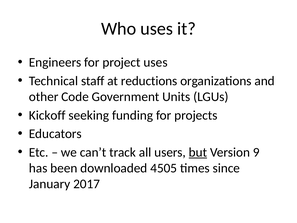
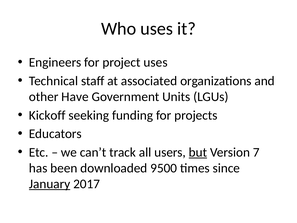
reductions: reductions -> associated (149, 81)
Code: Code -> Have (75, 97)
9: 9 -> 7 (256, 152)
4505: 4505 -> 9500 (164, 168)
January underline: none -> present (50, 184)
